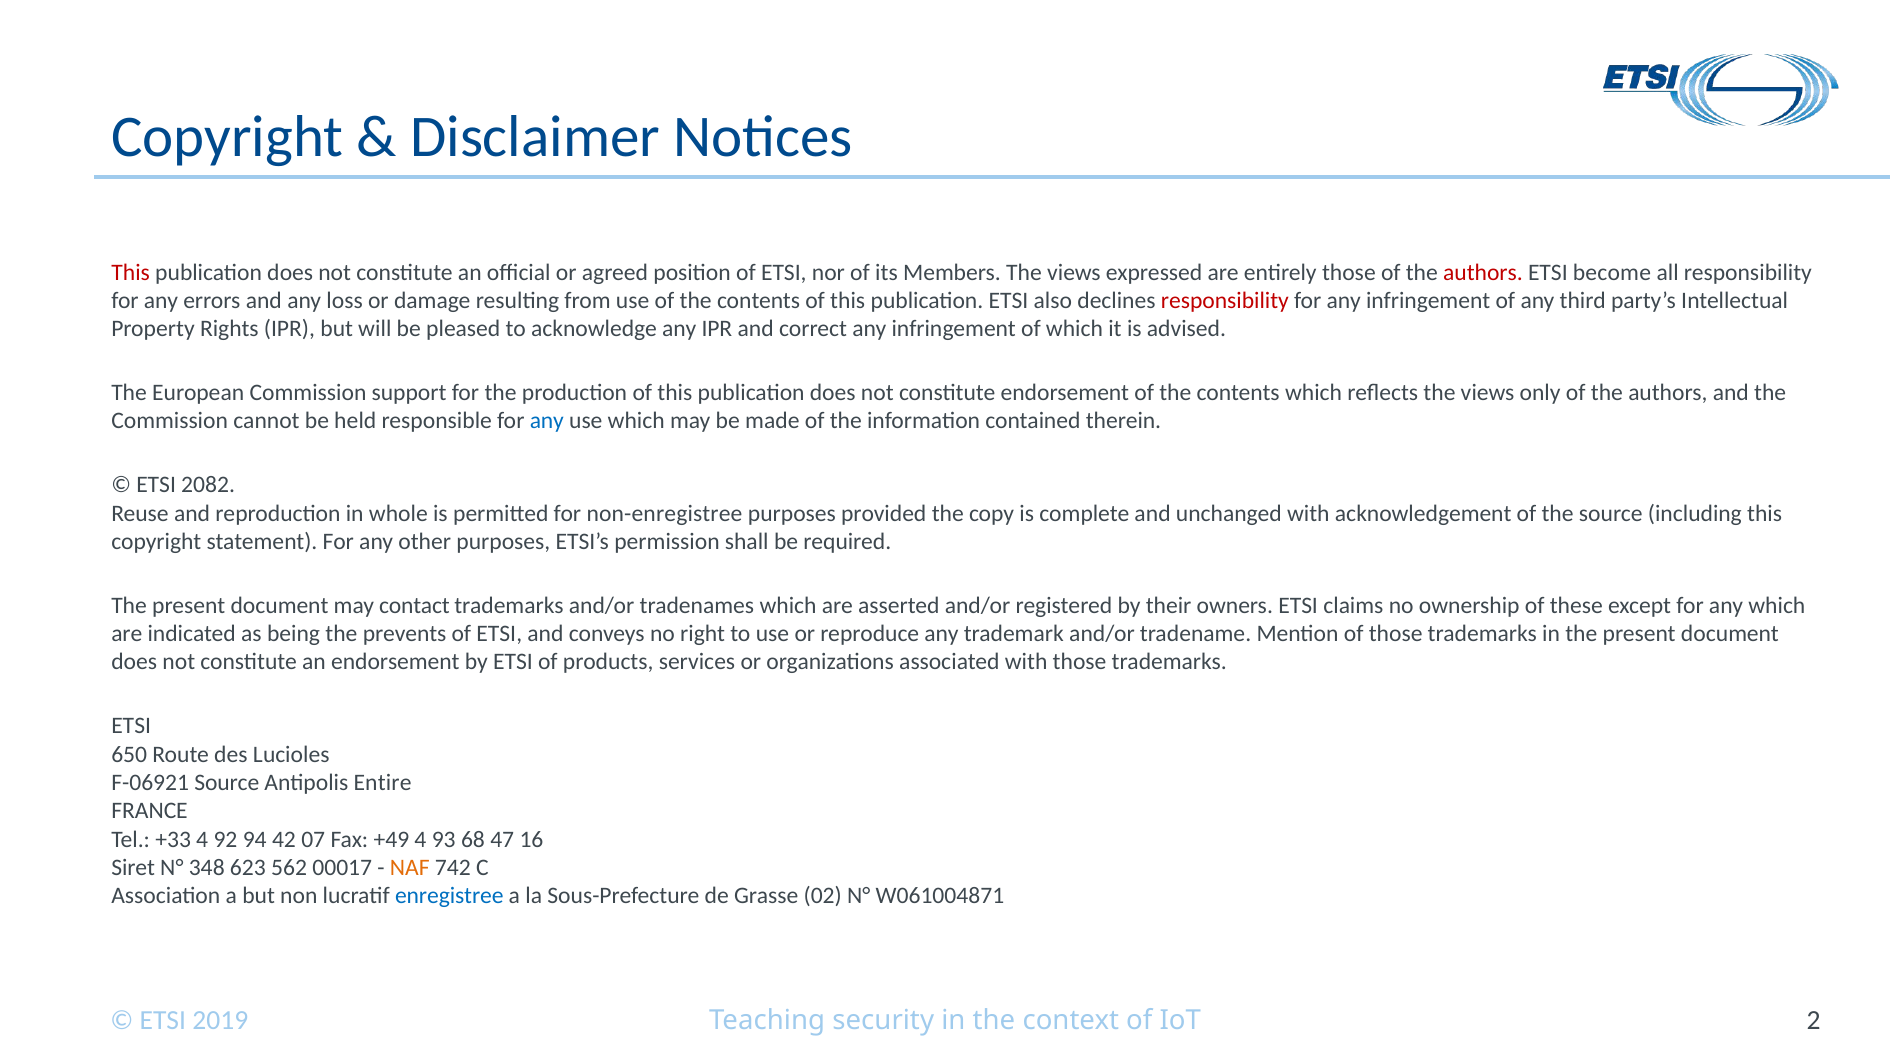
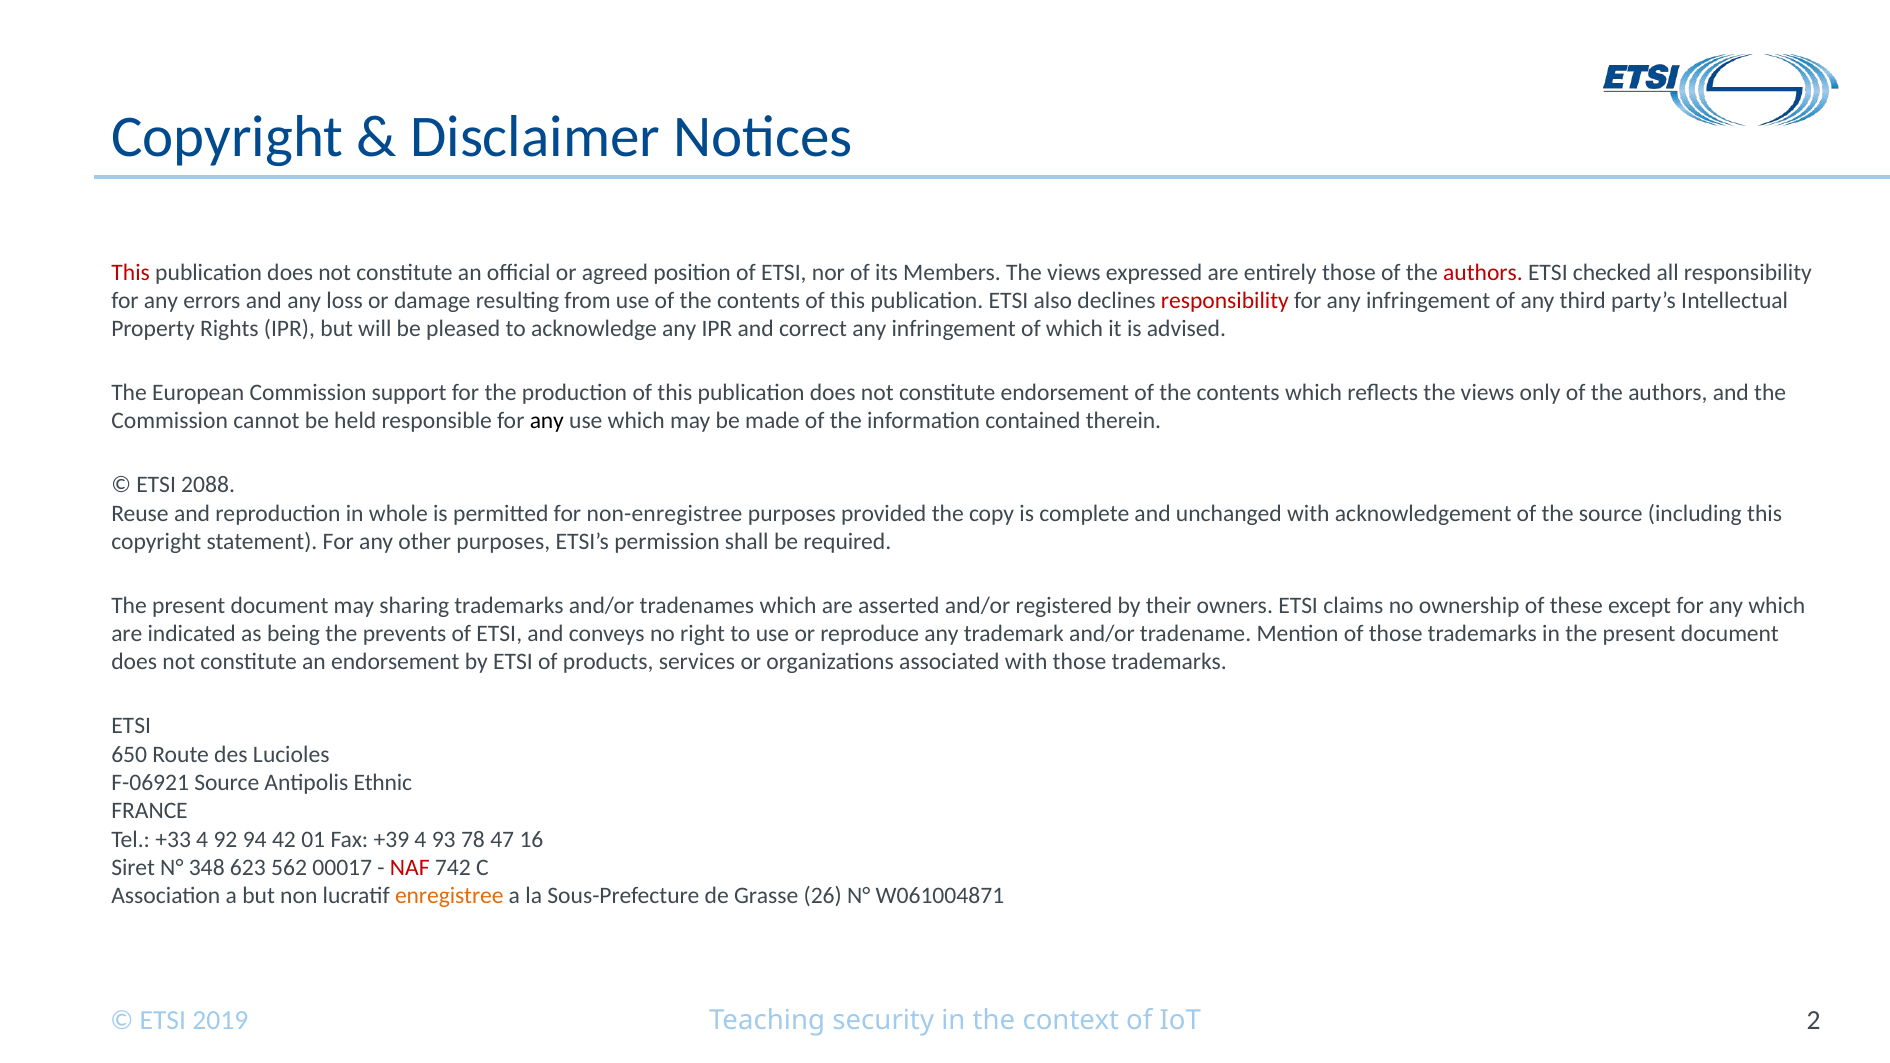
become: become -> checked (1612, 272)
any colour: blue -> black (547, 421)
2082: 2082 -> 2088 (208, 485)
contact: contact -> sharing (414, 605)
Entire: Entire -> Ethnic (383, 783)
07: 07 -> 01 (313, 839)
+49: +49 -> +39 (391, 839)
68: 68 -> 78 (473, 839)
NAF colour: orange -> red (410, 868)
enregistree colour: blue -> orange (449, 896)
02: 02 -> 26 (823, 896)
